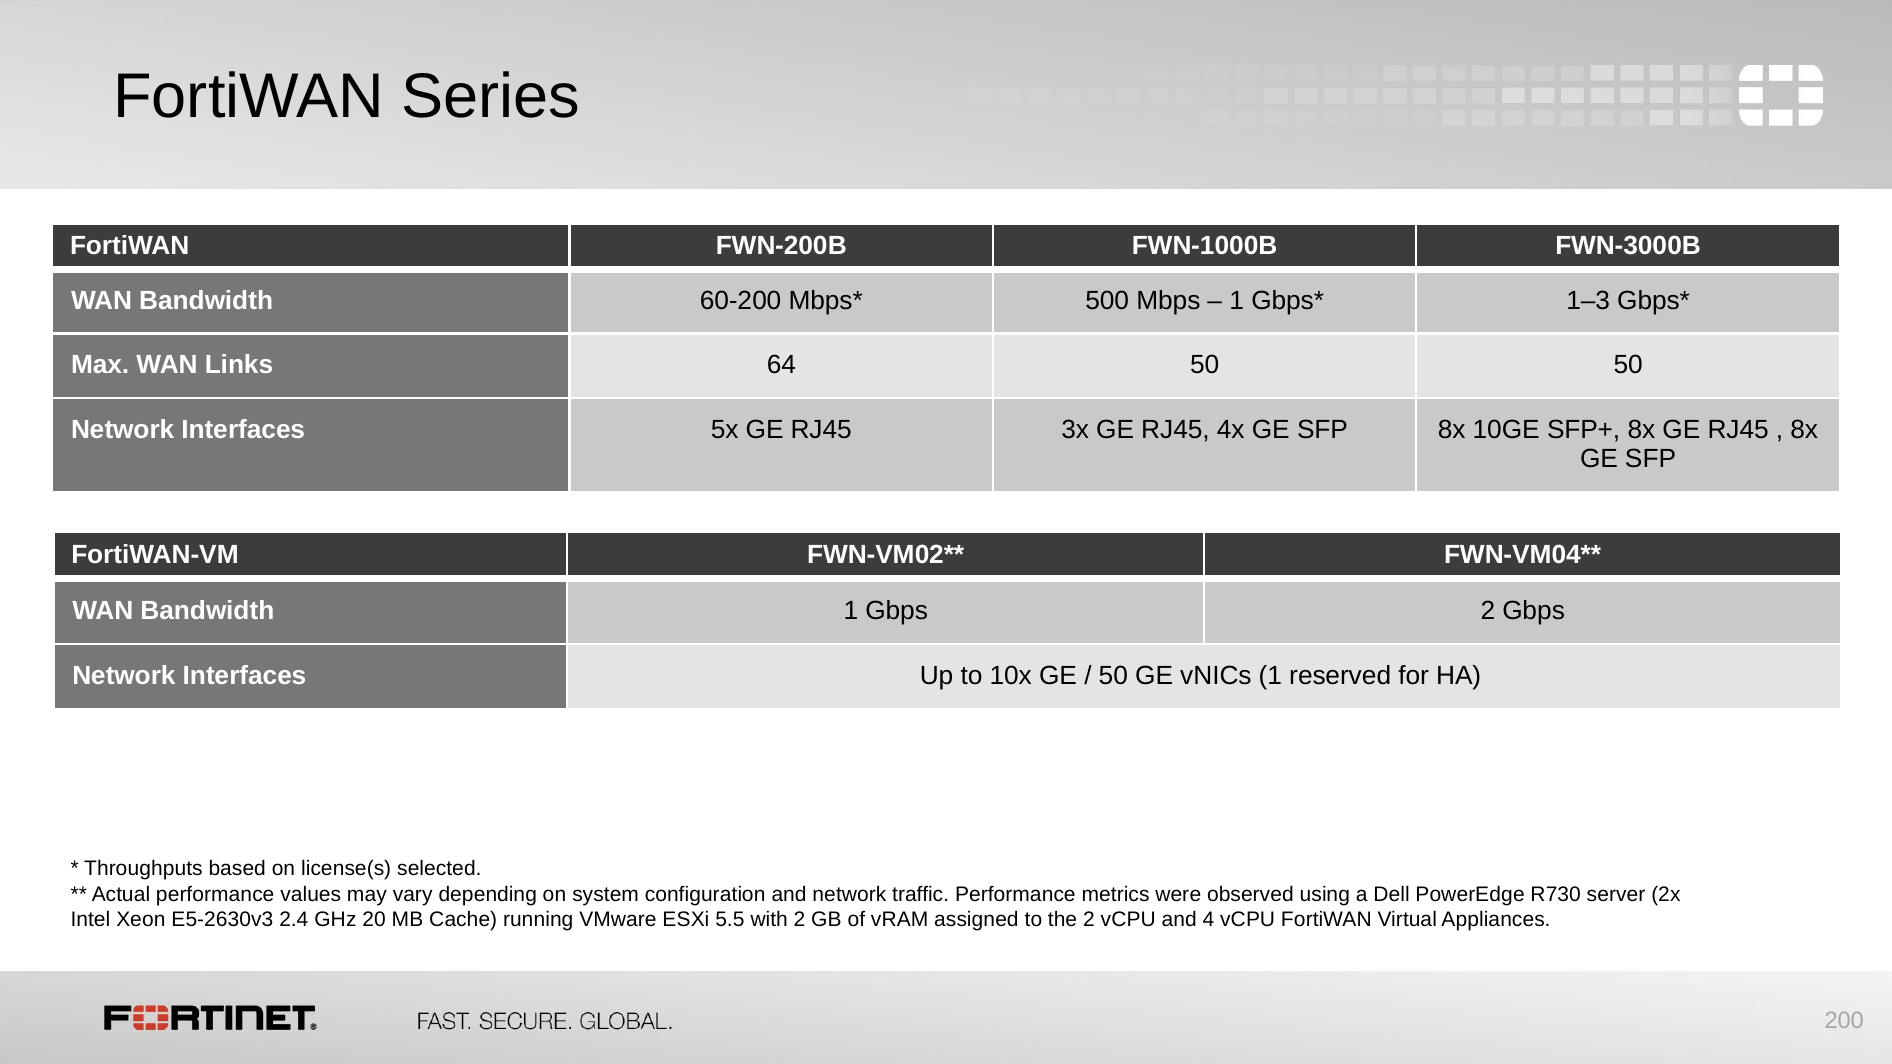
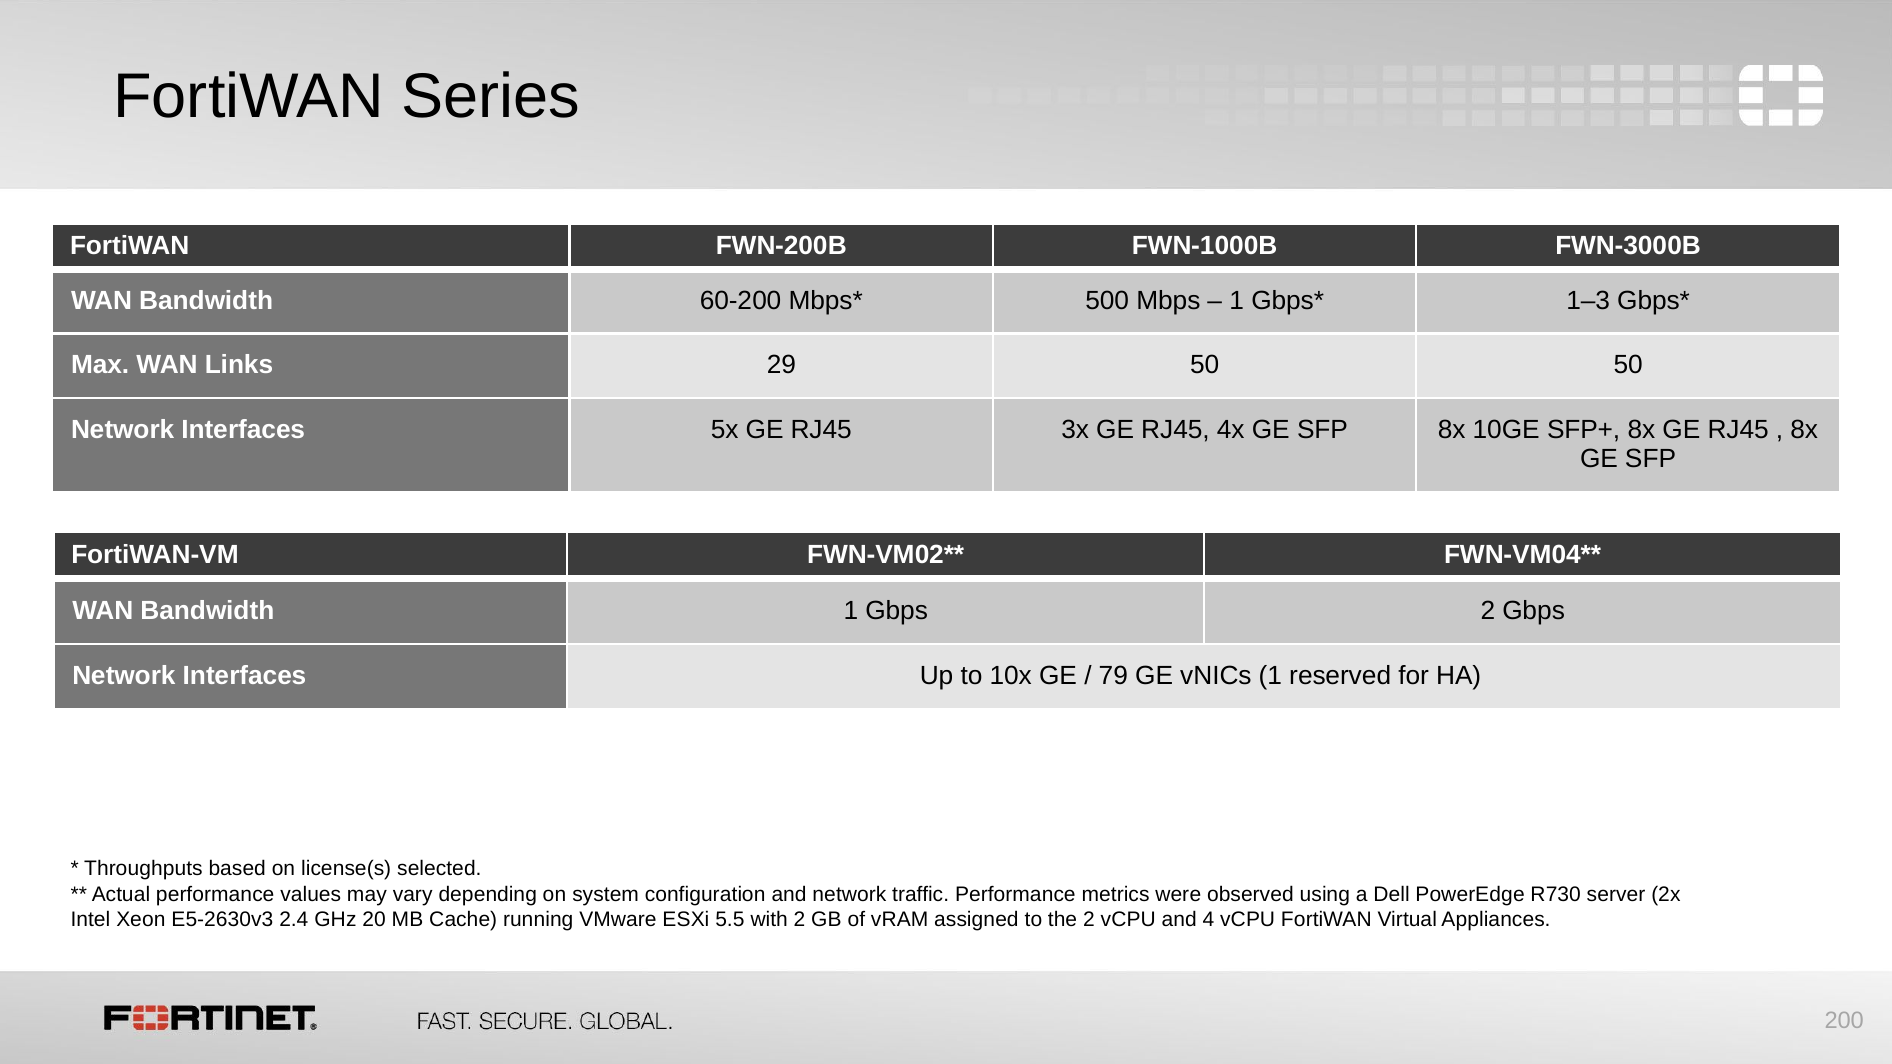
64: 64 -> 29 (781, 365)
50: 50 -> 79 (1113, 676)
